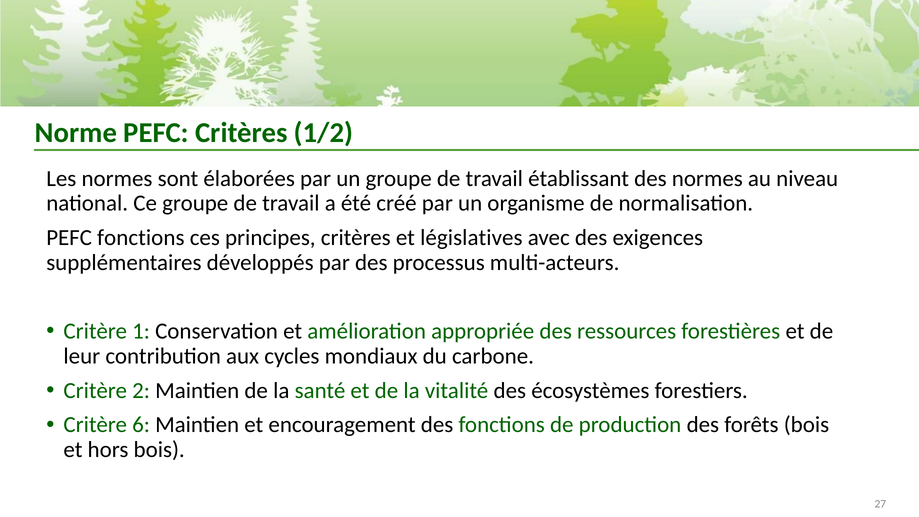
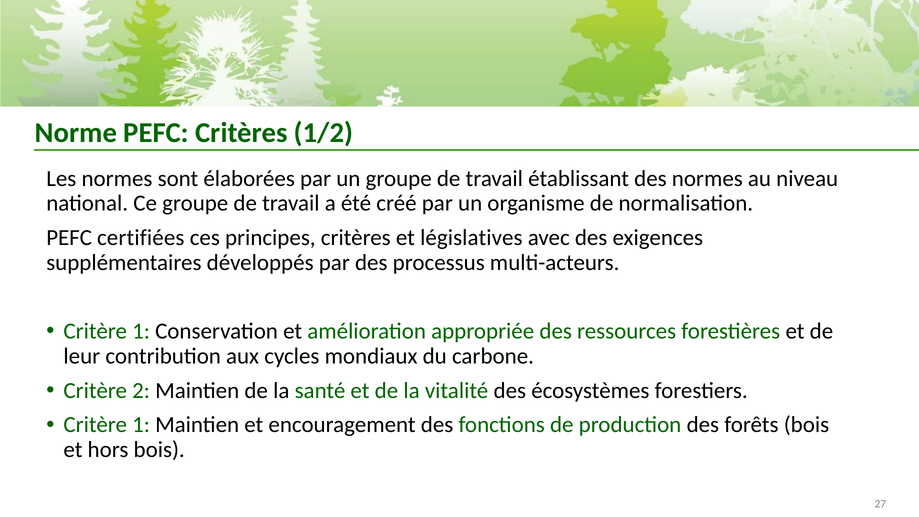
PEFC fonctions: fonctions -> certifiées (141, 238)
6: 6 -> 1 (141, 425)
